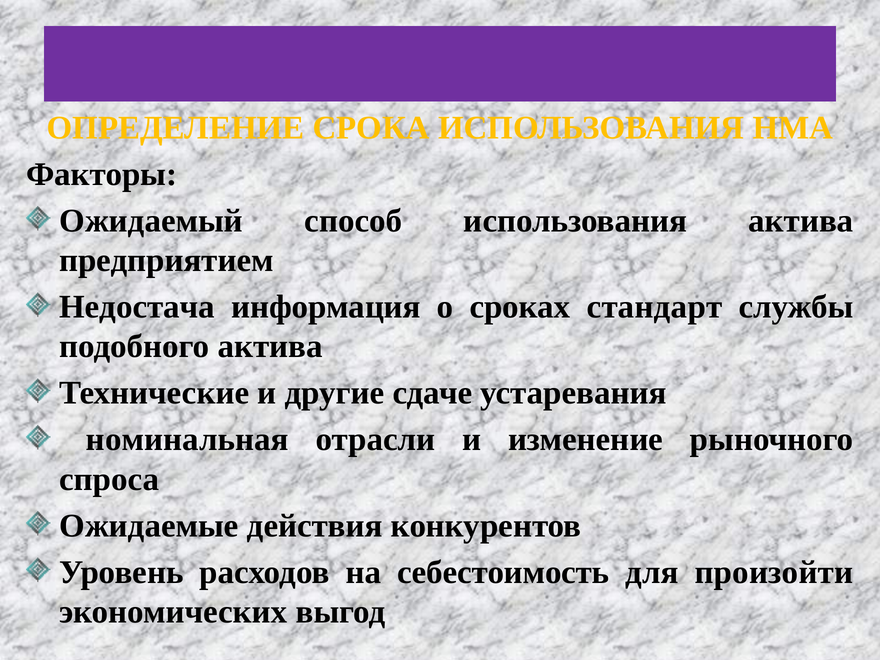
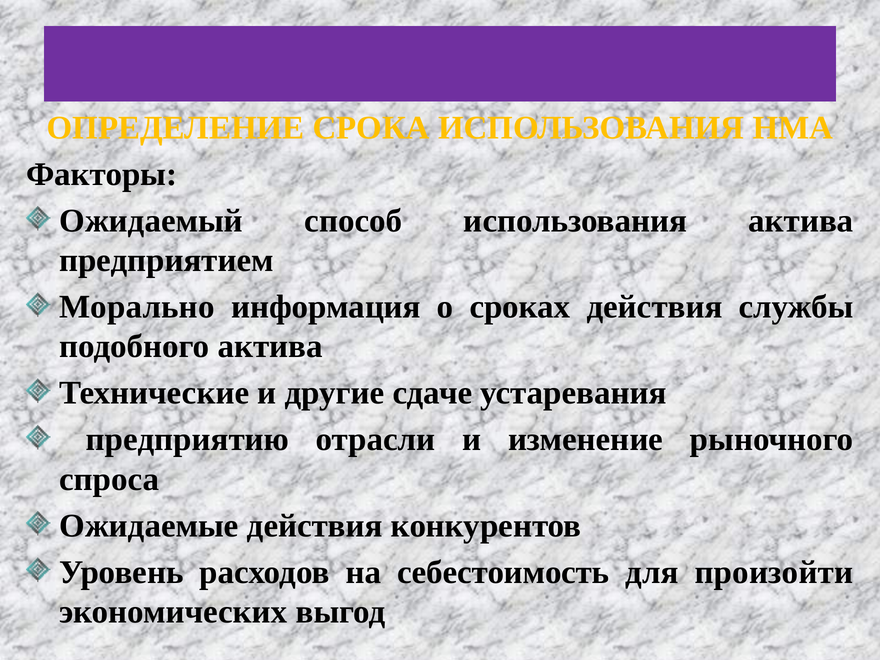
Недостача: Недостача -> Морально (137, 307)
сроках стандарт: стандарт -> действия (655, 307)
номинальная: номинальная -> предприятию (187, 440)
